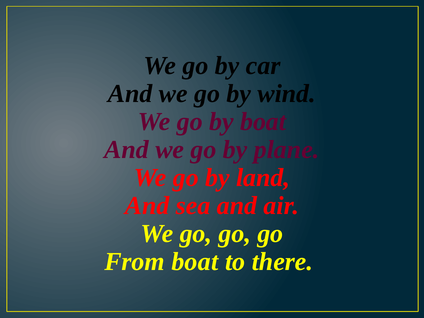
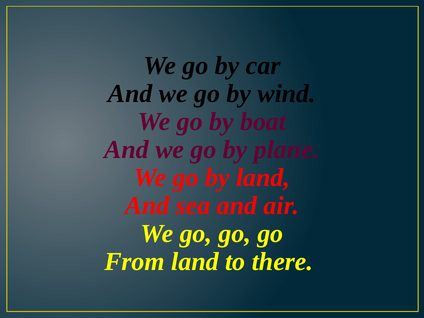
From boat: boat -> land (195, 262)
